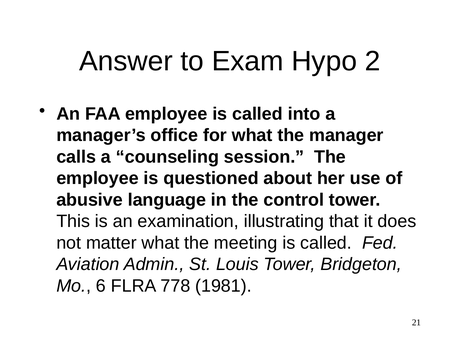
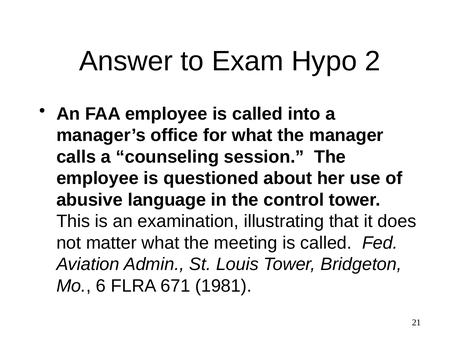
778: 778 -> 671 (175, 286)
